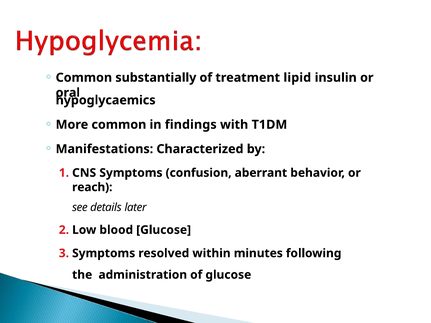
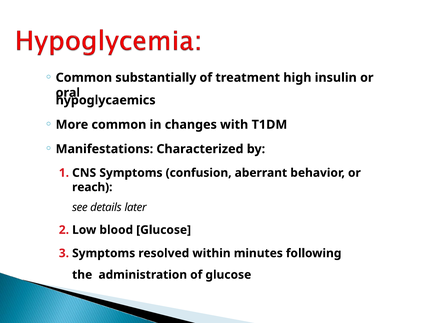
lipid: lipid -> high (297, 78)
findings: findings -> changes (191, 125)
